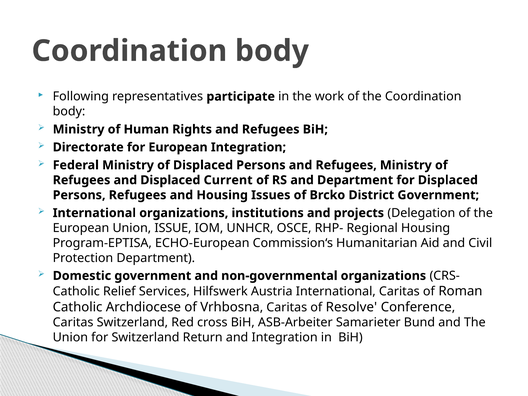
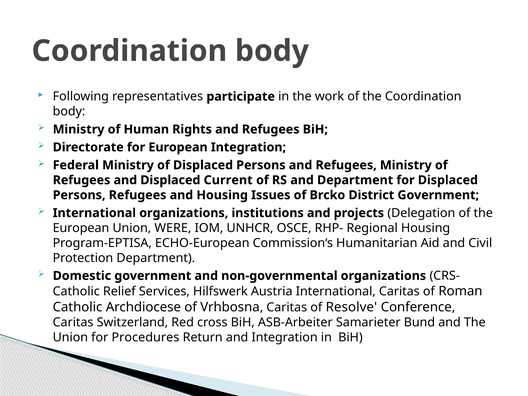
ISSUE: ISSUE -> WERE (173, 228)
for Switzerland: Switzerland -> Procedures (145, 337)
